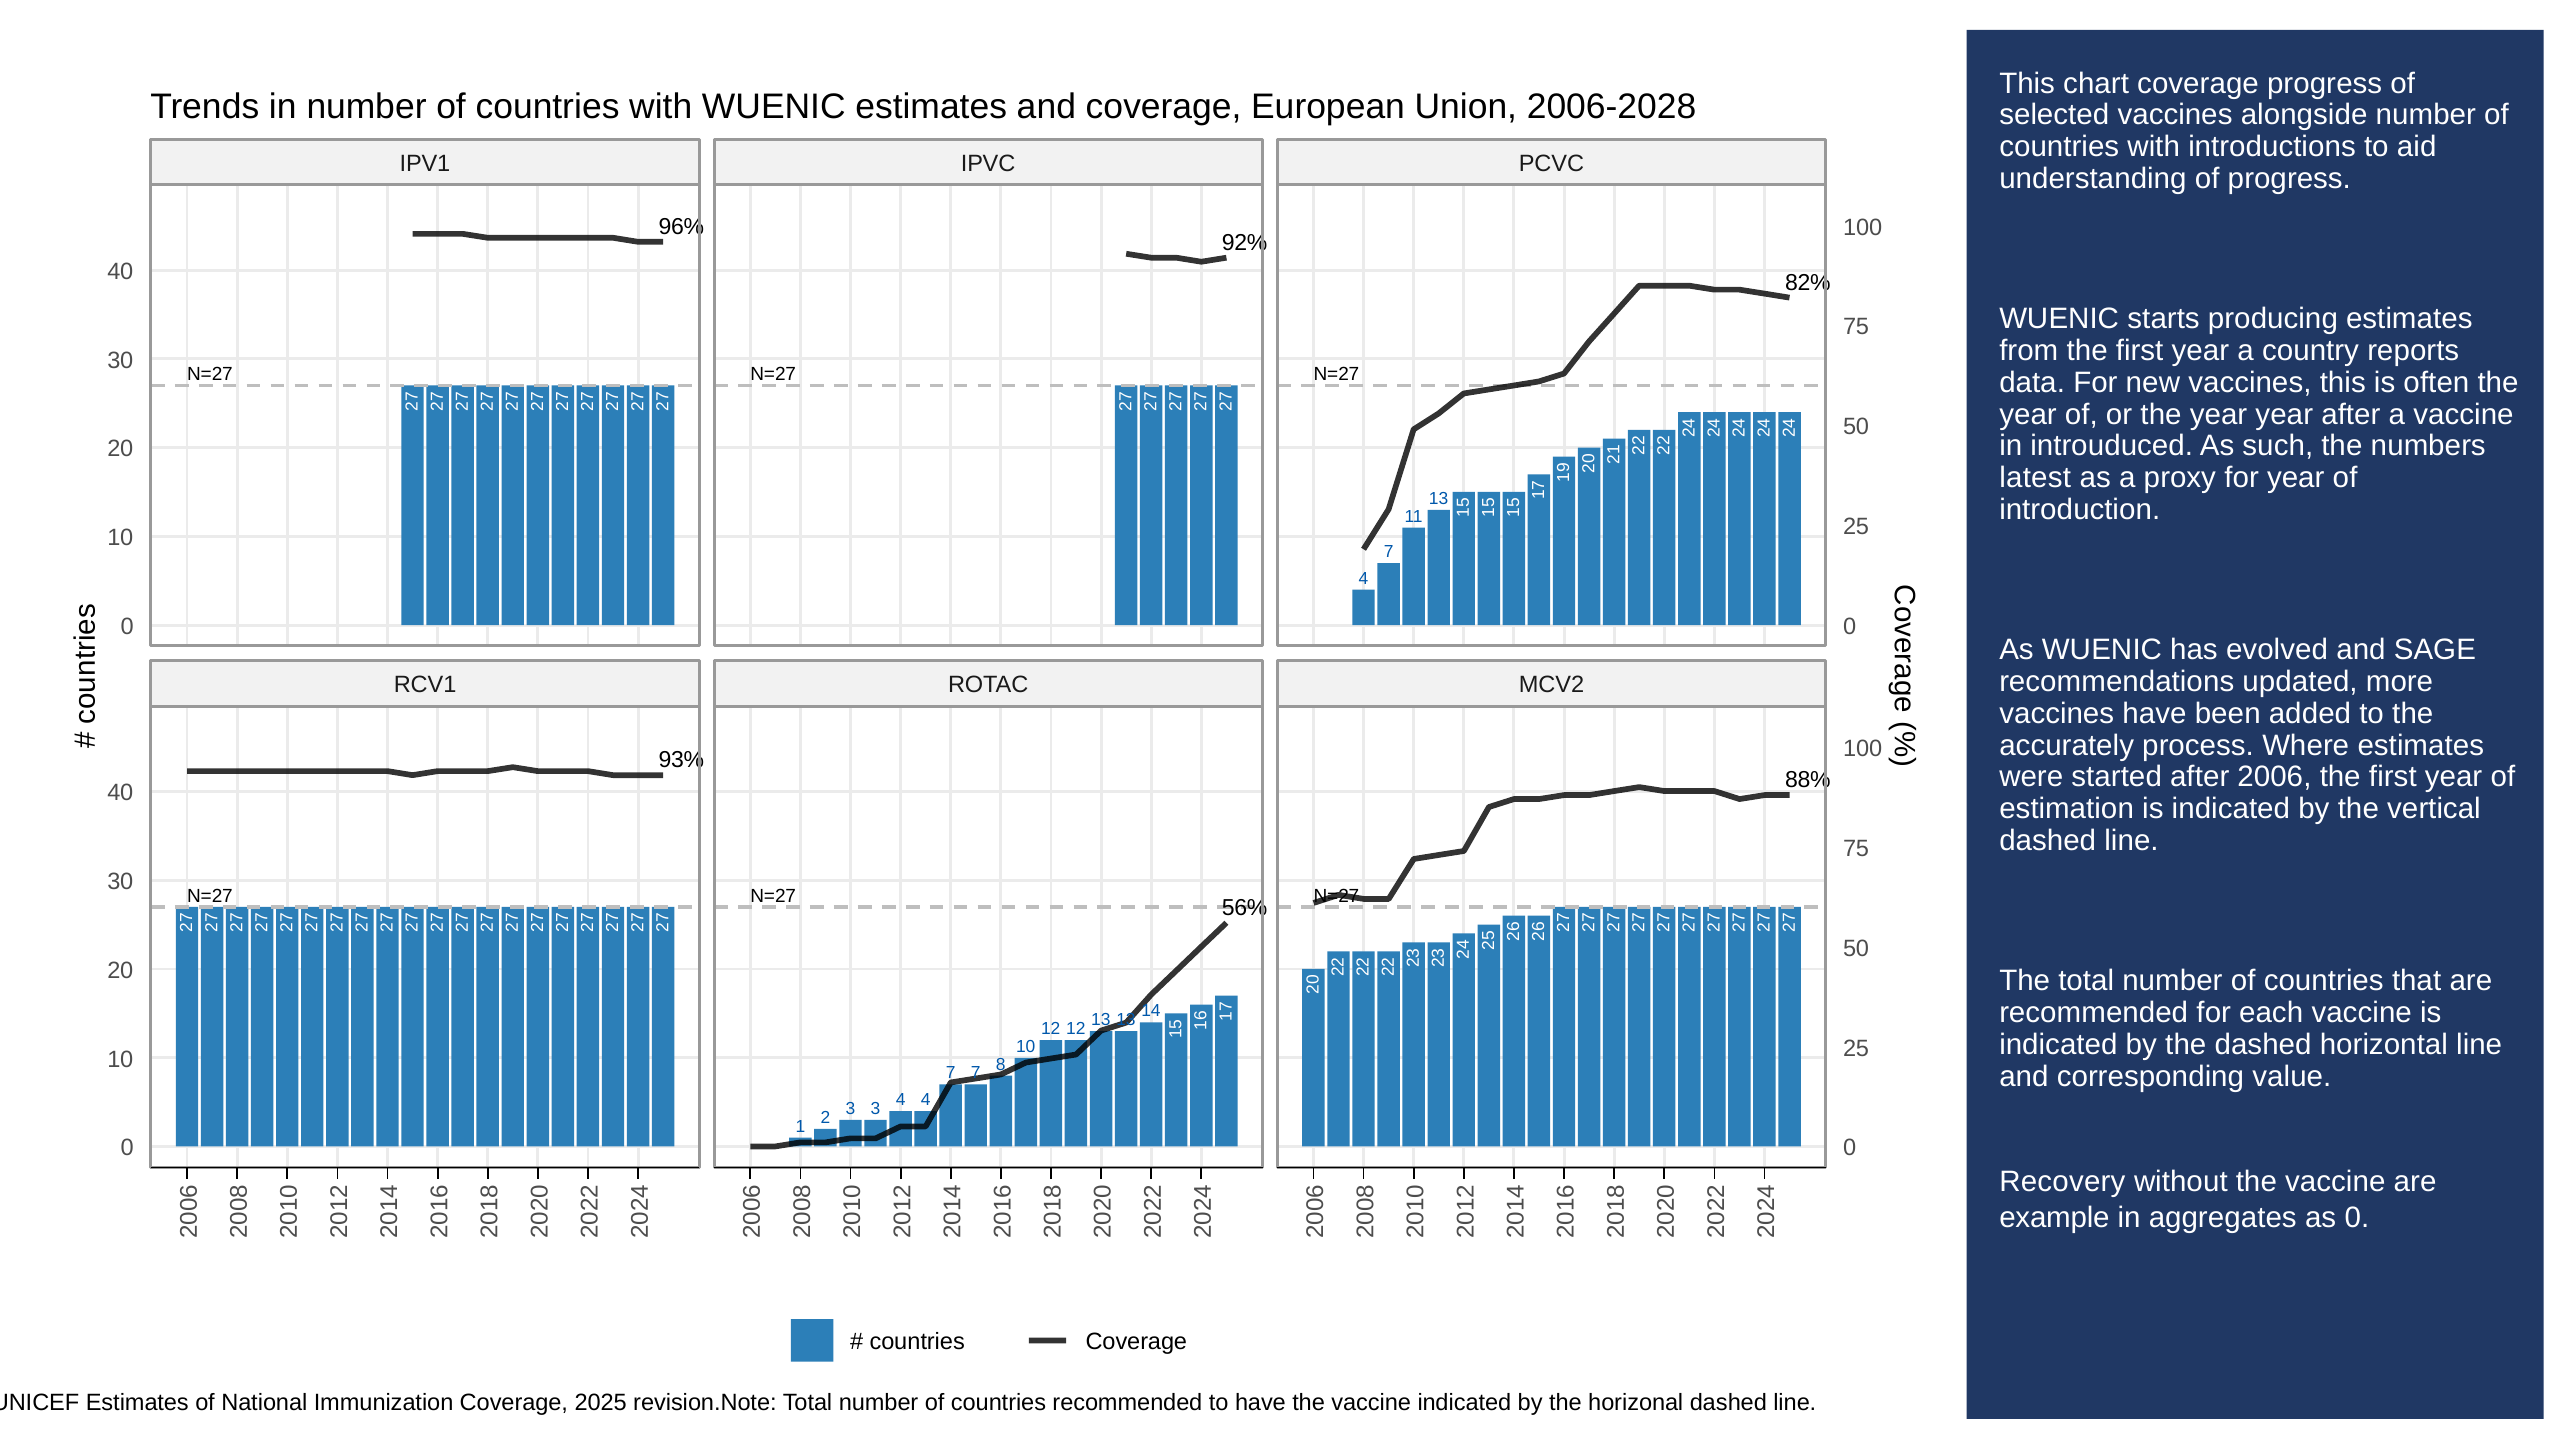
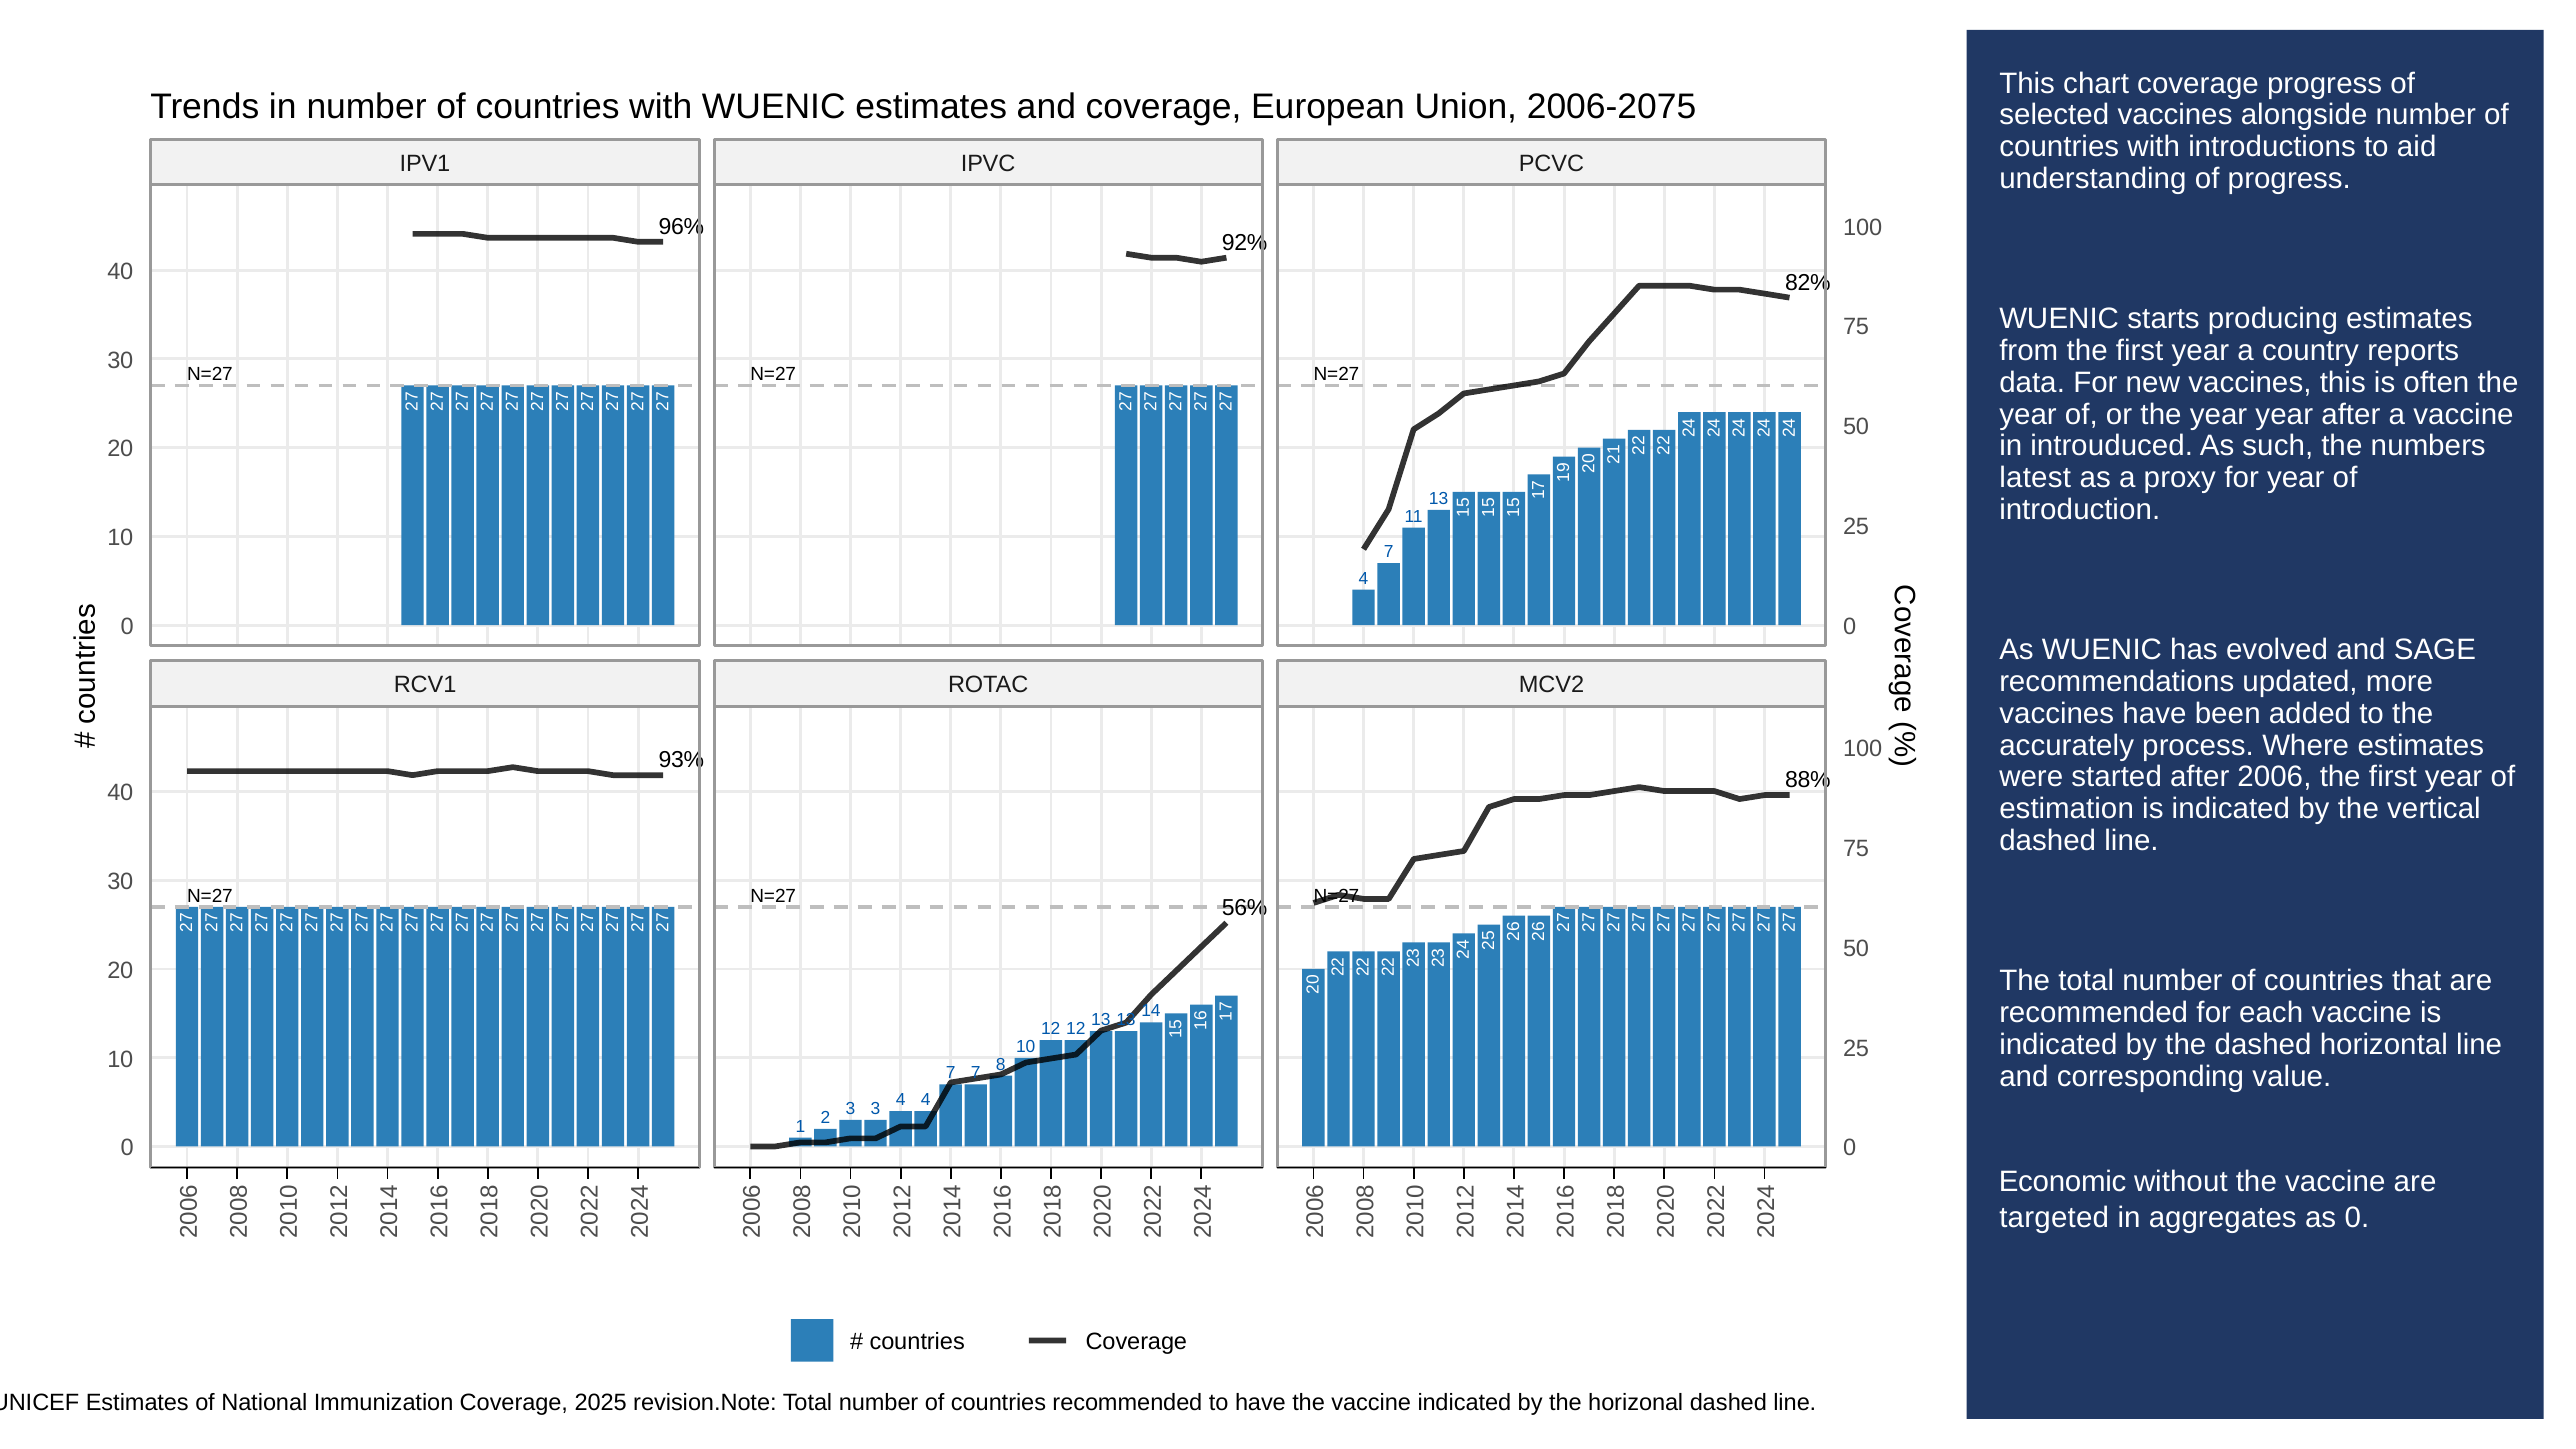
2006-2028: 2006-2028 -> 2006-2075 (1612, 107)
Recovery: Recovery -> Economic (2063, 1182)
example: example -> targeted (2054, 1218)
